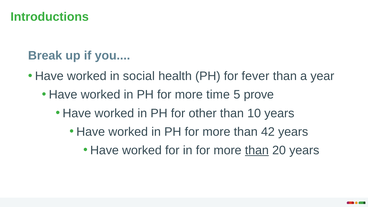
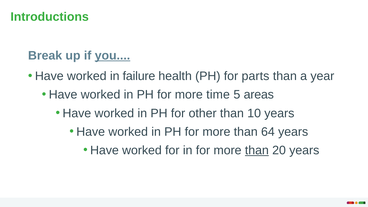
you underline: none -> present (112, 56)
social: social -> failure (139, 76)
fever: fever -> parts (255, 76)
prove: prove -> areas (259, 95)
42: 42 -> 64 (268, 132)
